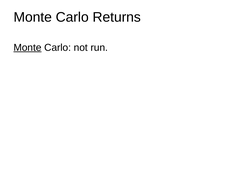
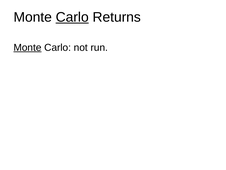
Carlo underline: none -> present (72, 17)
